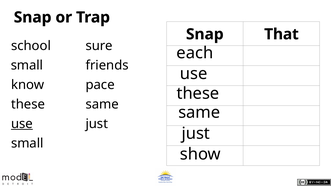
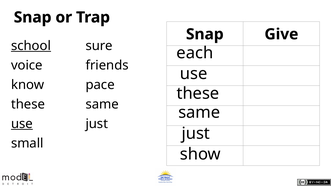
That: That -> Give (281, 34)
school underline: none -> present (31, 46)
small: small -> voice (27, 65)
